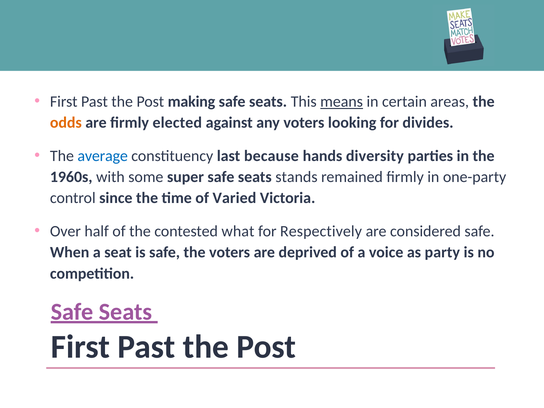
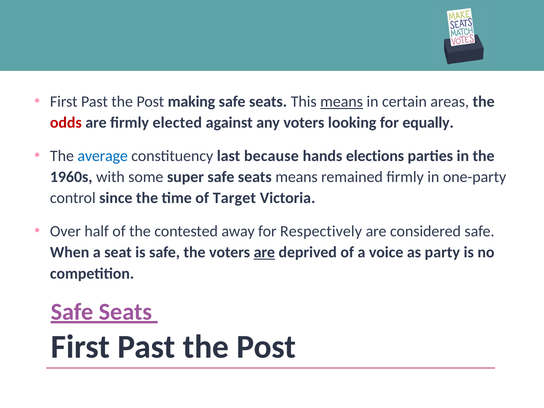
odds colour: orange -> red (66, 123)
divides: divides -> equally (428, 123)
diversity: diversity -> elections (375, 156)
seats stands: stands -> means (297, 177)
Varied: Varied -> Target (234, 198)
what: what -> away (238, 231)
are underline: none -> present (264, 252)
